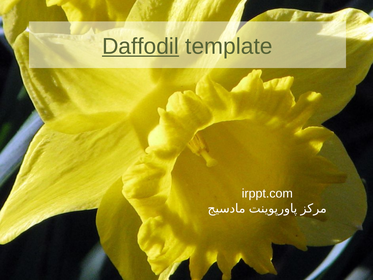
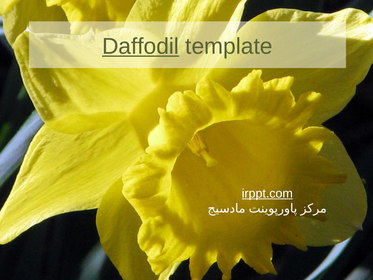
irppt.com underline: none -> present (267, 193)
